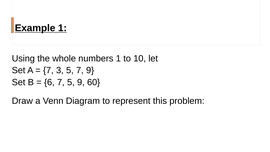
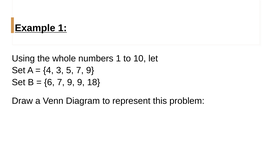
7: 7 -> 4 (48, 70)
6 7 5: 5 -> 9 (71, 82)
60: 60 -> 18 (94, 82)
